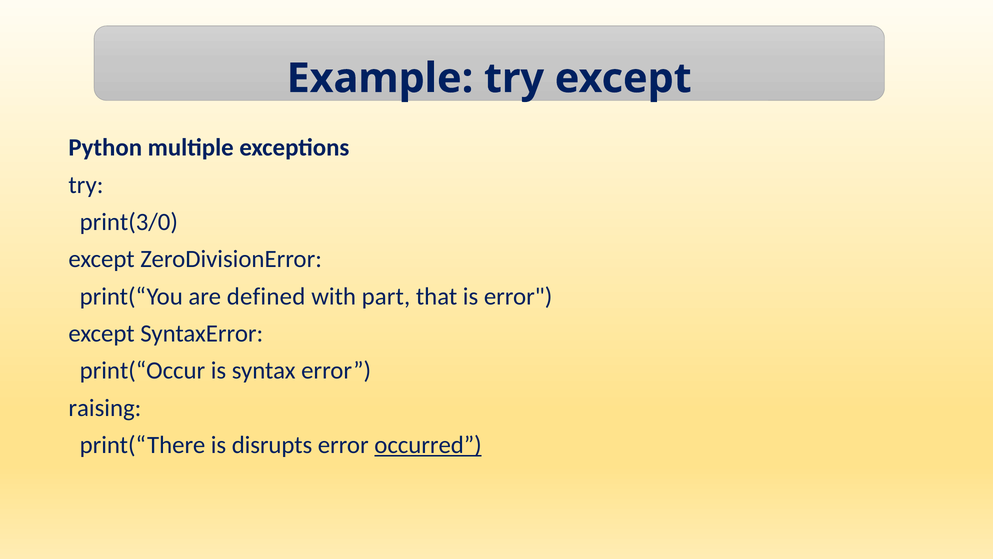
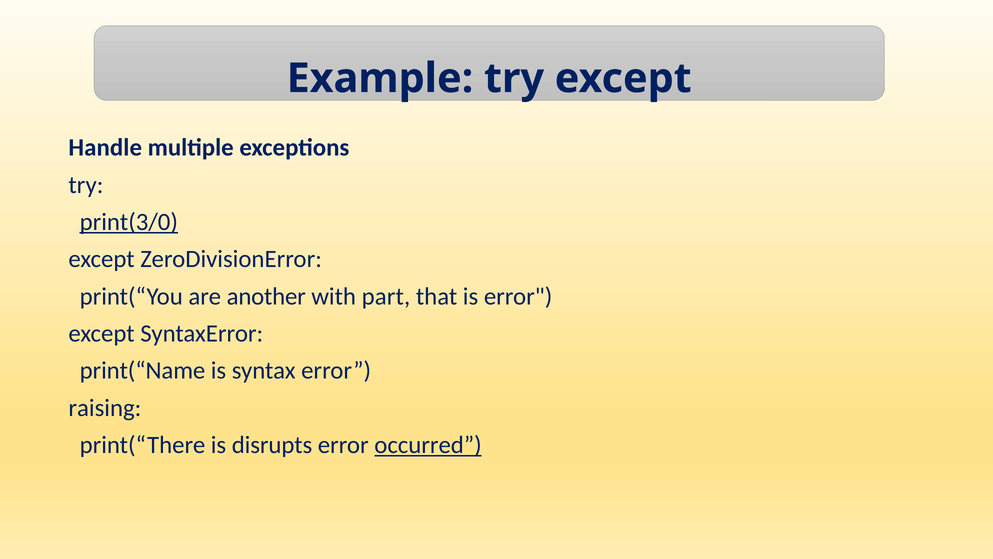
Python: Python -> Handle (105, 148)
print(3/0 underline: none -> present (129, 222)
defined: defined -> another (266, 296)
print(“Occur: print(“Occur -> print(“Name (142, 370)
